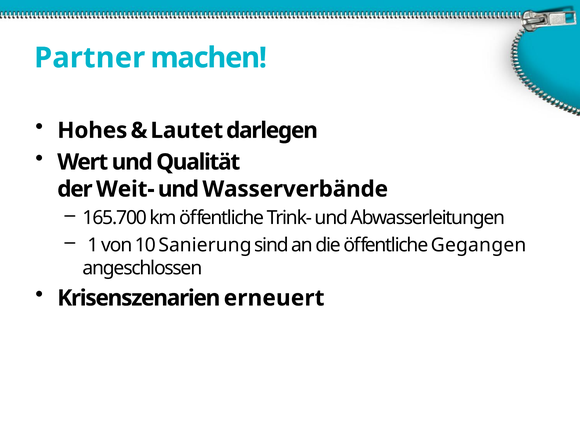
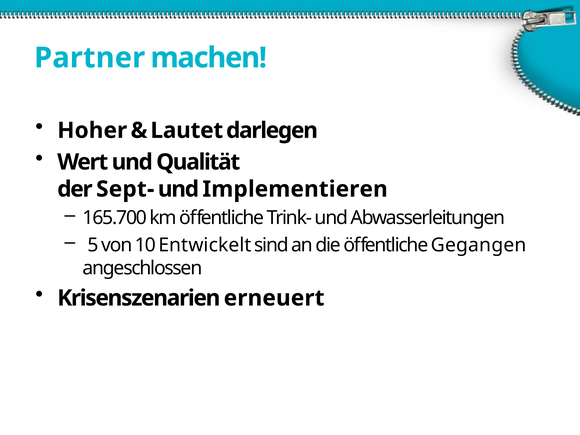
Hohes: Hohes -> Hoher (92, 130)
Weit-: Weit- -> Sept- (125, 189)
Wasserverbände: Wasserverbände -> Implementieren (295, 189)
1: 1 -> 5 (93, 245)
Sanierung: Sanierung -> Entwickelt (205, 245)
